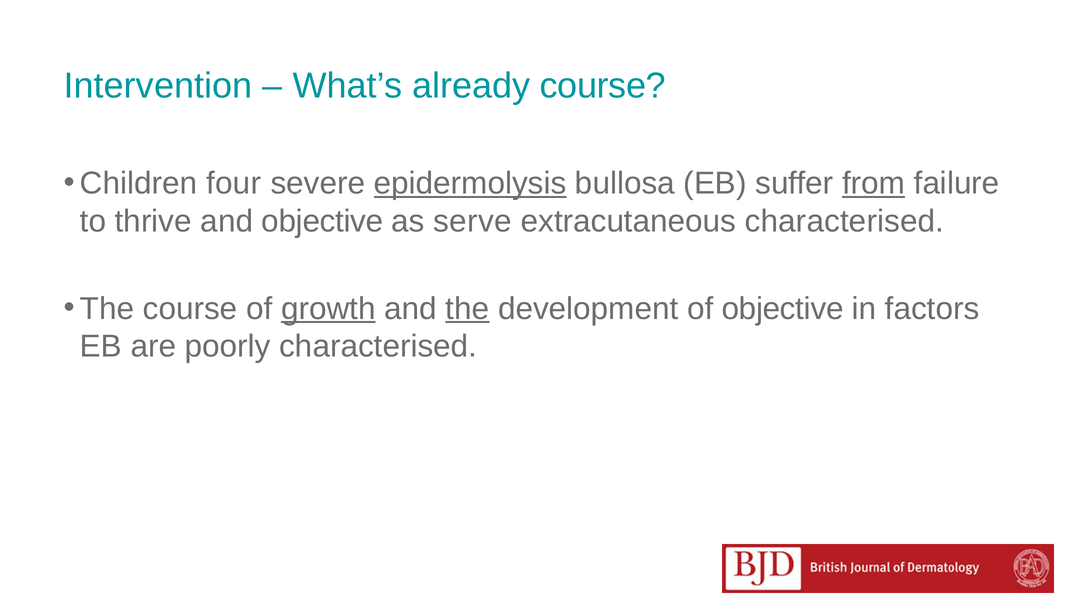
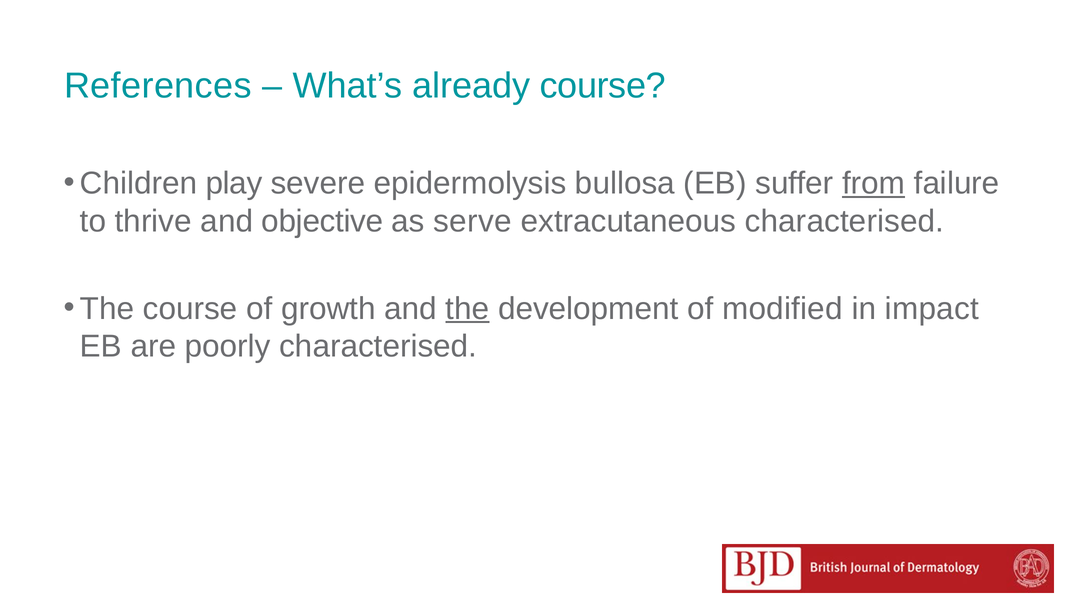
Intervention: Intervention -> References (158, 86)
four: four -> play (234, 183)
epidermolysis underline: present -> none (470, 183)
growth underline: present -> none (328, 308)
of objective: objective -> modified (782, 308)
factors: factors -> impact (932, 308)
